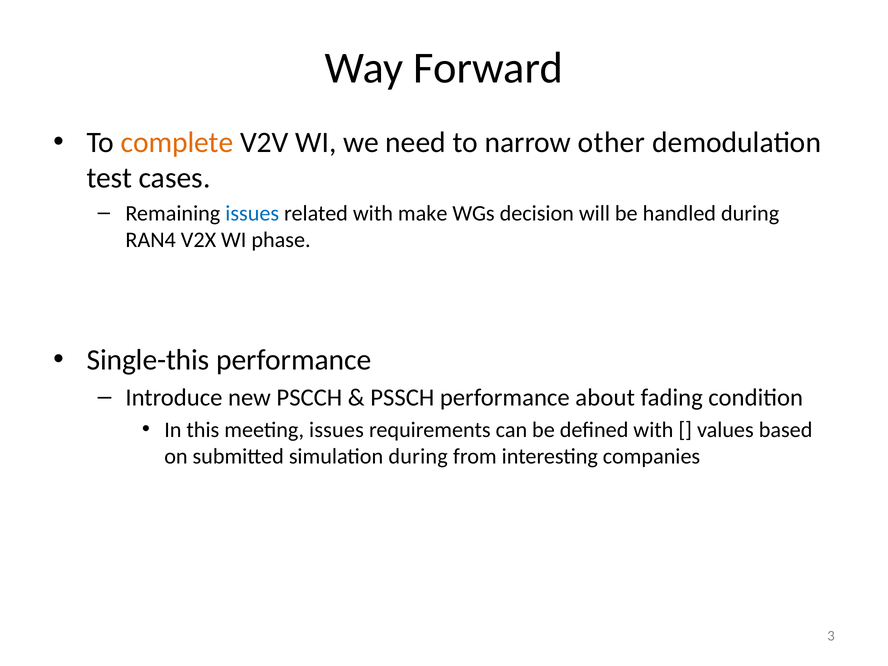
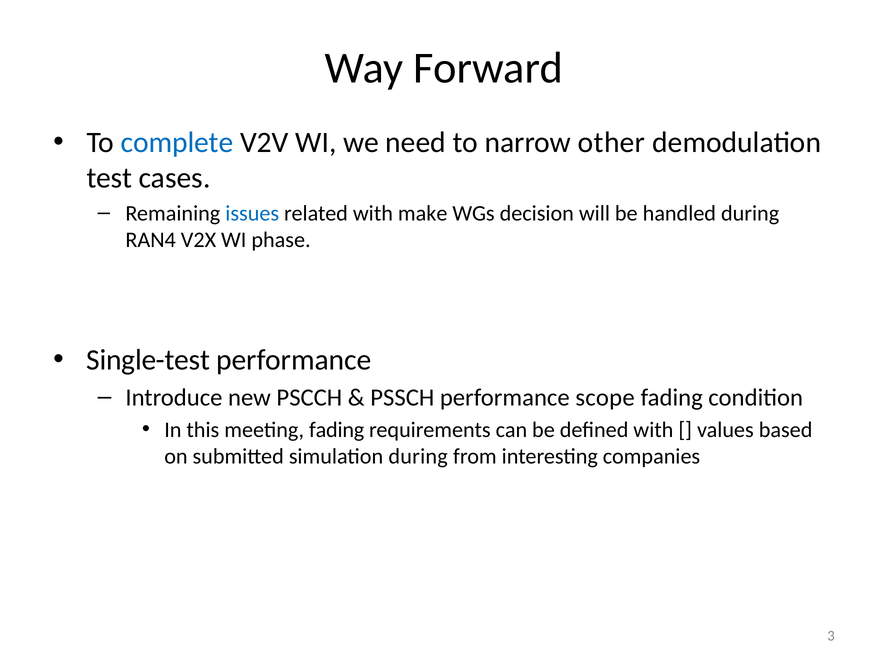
complete colour: orange -> blue (177, 143)
Single-this: Single-this -> Single-test (148, 360)
about: about -> scope (605, 397)
meeting issues: issues -> fading (337, 430)
